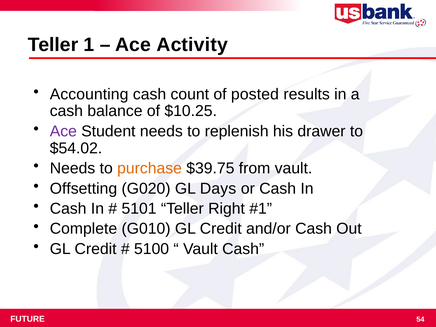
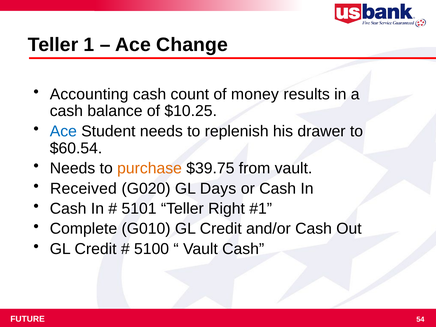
Activity: Activity -> Change (192, 45)
posted: posted -> money (255, 94)
Ace colour: purple -> blue (63, 131)
$54.02: $54.02 -> $60.54 (76, 148)
Offsetting: Offsetting -> Received (83, 189)
